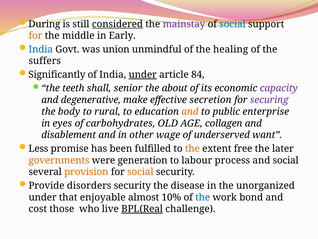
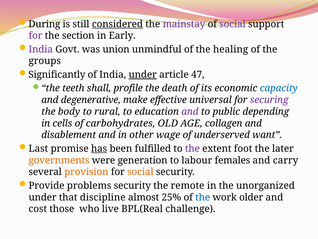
social colour: blue -> purple (233, 24)
for colour: orange -> purple (35, 36)
middle: middle -> section (78, 36)
India colour: blue -> purple (41, 49)
suffers: suffers -> groups (45, 61)
84: 84 -> 47 (198, 75)
senior: senior -> profile (128, 88)
about: about -> death (175, 88)
capacity colour: purple -> blue (279, 88)
secretion: secretion -> universal (210, 100)
and colour: orange -> purple (190, 111)
enterprise: enterprise -> depending (266, 111)
eyes: eyes -> cells (62, 123)
Less: Less -> Last (38, 148)
has underline: none -> present (99, 148)
the colour: orange -> purple (192, 148)
free: free -> foot (243, 148)
process: process -> females (232, 160)
and social: social -> carry (286, 160)
disorders: disorders -> problems (89, 185)
disease: disease -> remote (188, 185)
enjoyable: enjoyable -> discipline (103, 197)
10%: 10% -> 25% (171, 197)
bond: bond -> older (251, 197)
BPL(Real underline: present -> none (142, 209)
